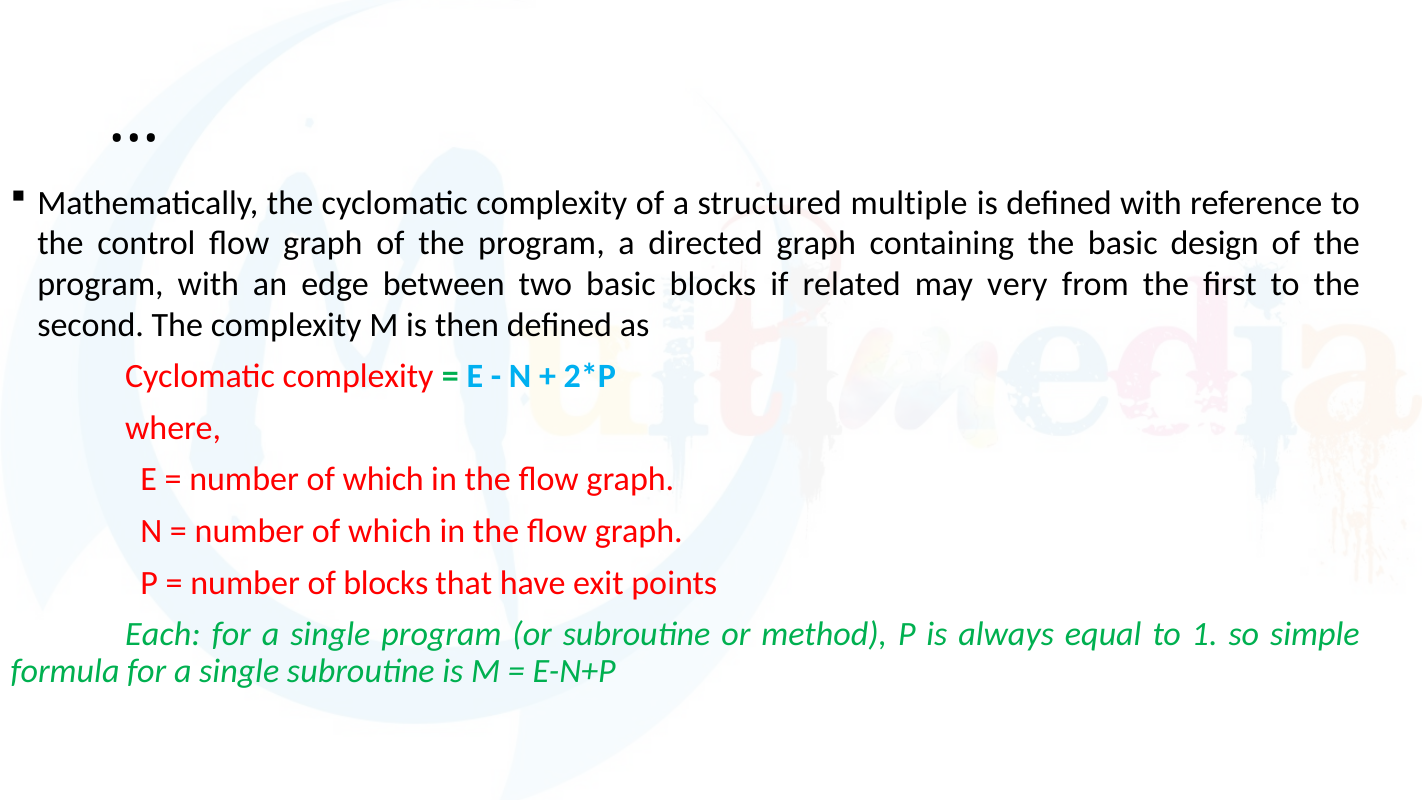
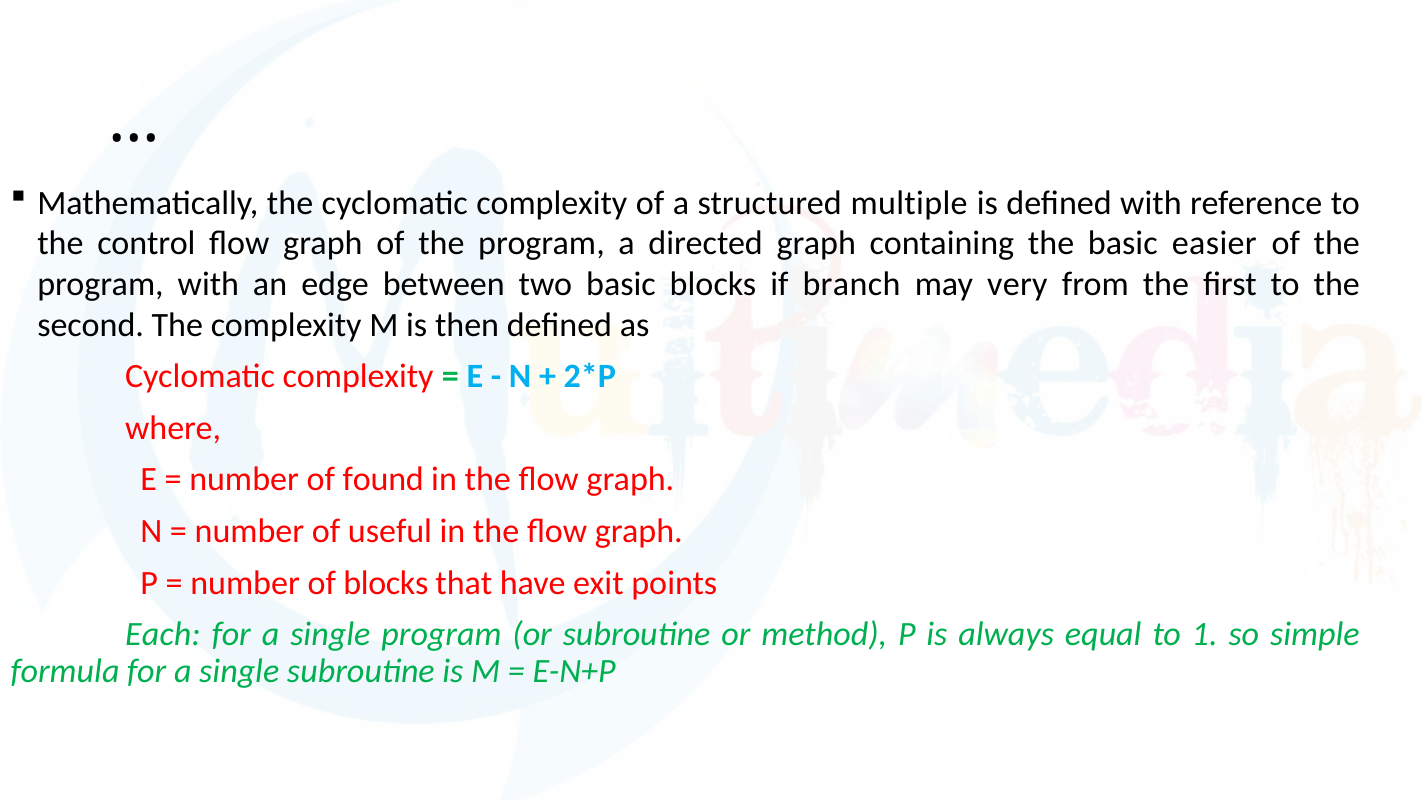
design: design -> easier (1214, 244)
related: related -> branch (851, 285)
which: which -> found (383, 480)
which: which -> useful (390, 531)
